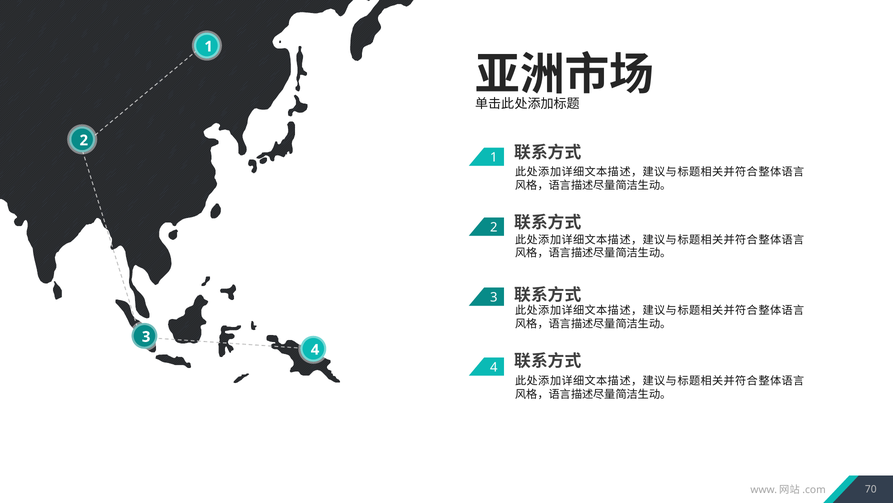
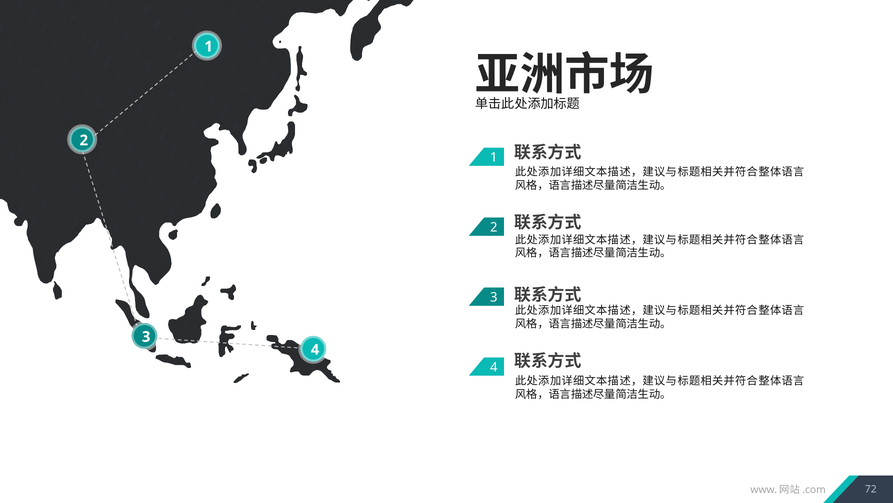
70: 70 -> 72 (871, 489)
